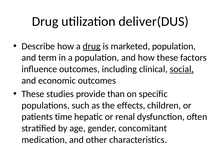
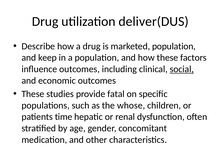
drug underline: present -> none (92, 46)
term: term -> keep (47, 58)
than: than -> fatal (116, 94)
effects: effects -> whose (131, 105)
